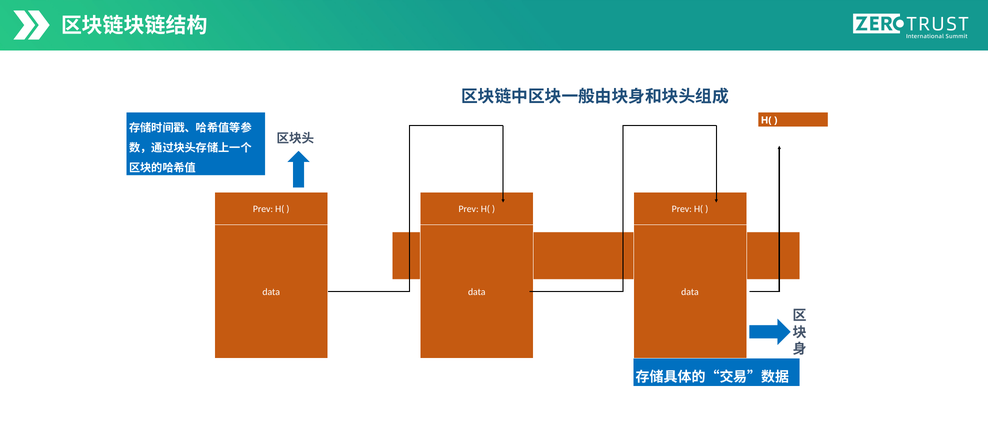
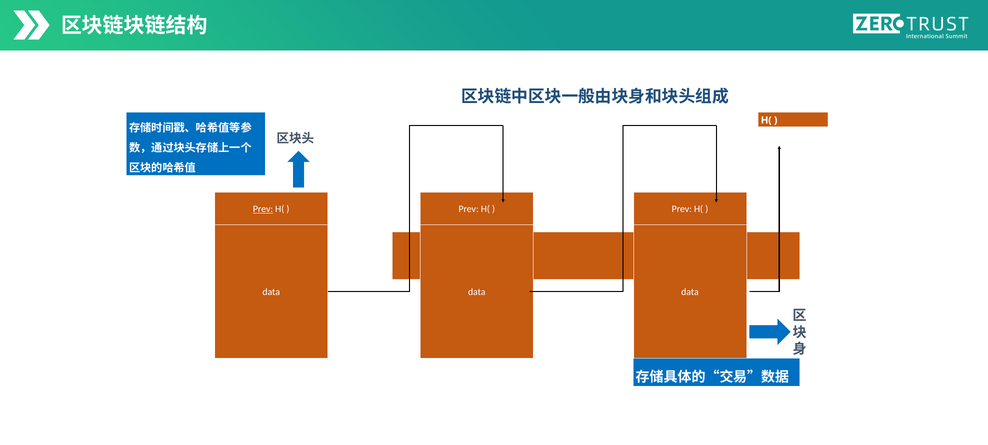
Prev underline: none -> present (263, 209)
